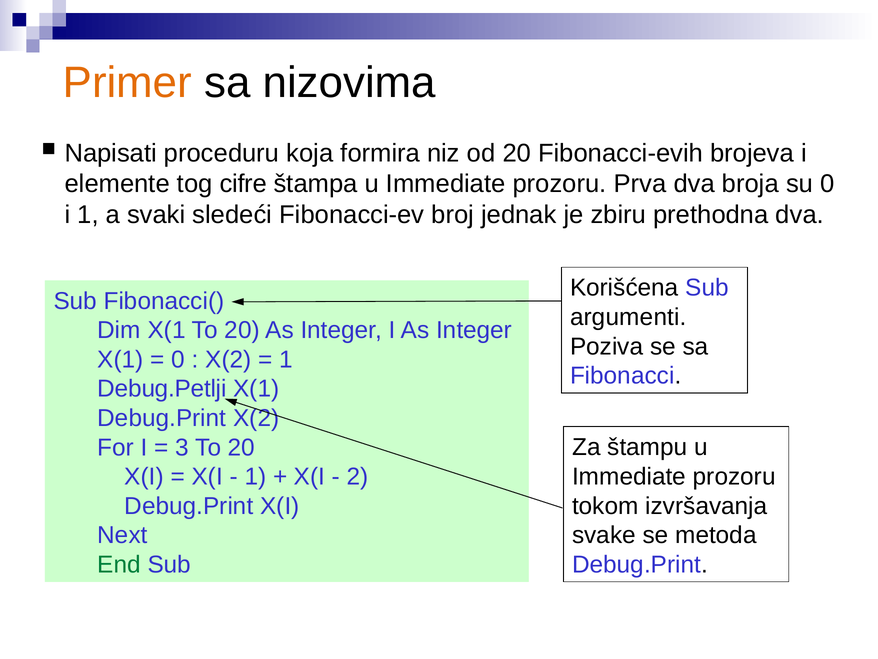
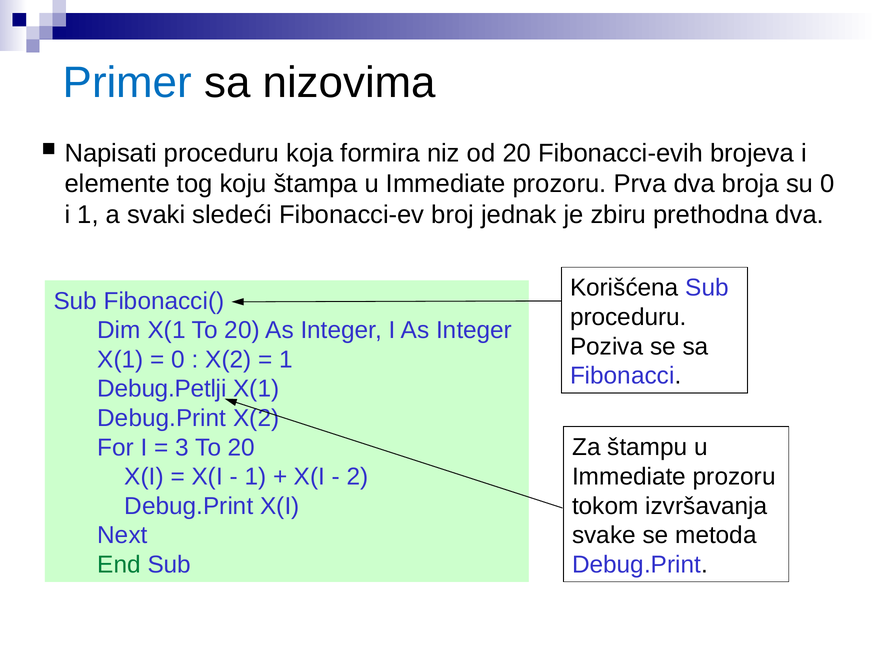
Primer colour: orange -> blue (127, 82)
cifre: cifre -> koju (243, 184)
argumenti: argumenti -> proceduru (628, 317)
